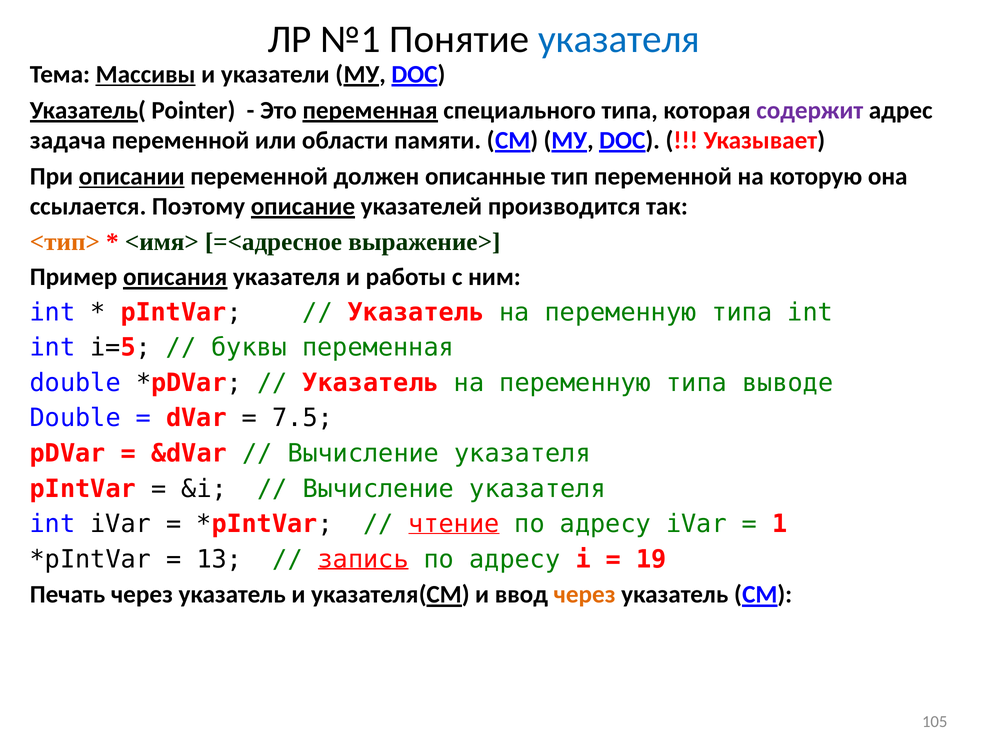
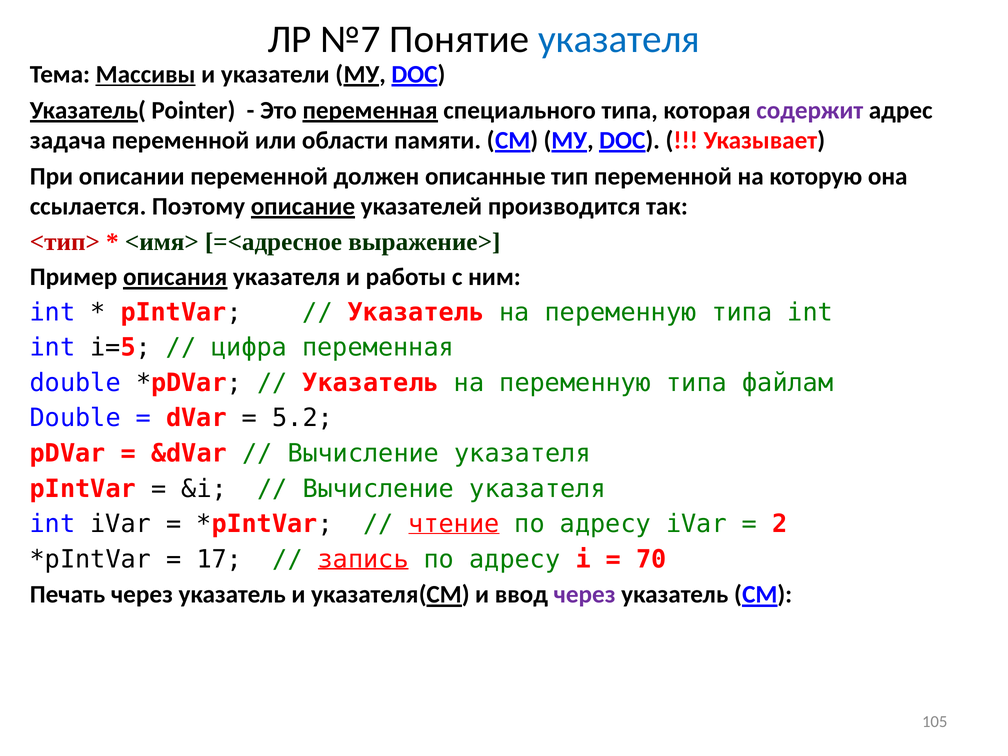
№1: №1 -> №7 (350, 39)
описании underline: present -> none (132, 176)
<тип> colour: orange -> red (65, 242)
буквы: буквы -> цифра (249, 348)
выводе: выводе -> файлам (788, 383)
7.5: 7.5 -> 5.2 (303, 418)
1: 1 -> 2 (780, 524)
13: 13 -> 17 (219, 559)
19: 19 -> 70 (651, 559)
через colour: orange -> purple (585, 595)
